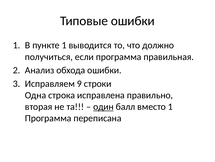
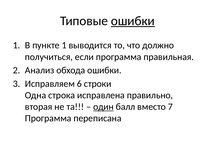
ошибки underline: none -> present (133, 21)
9: 9 -> 6 (79, 83)
вместо 1: 1 -> 7 (170, 106)
